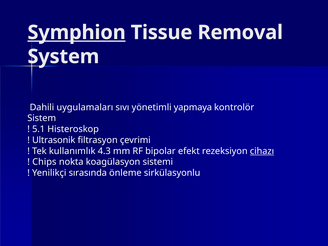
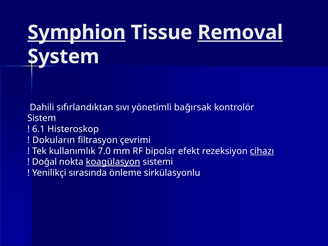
Removal underline: none -> present (240, 32)
uygulamaları: uygulamaları -> sıfırlandıktan (85, 107)
yapmaya: yapmaya -> bağırsak (193, 107)
5.1: 5.1 -> 6.1 (39, 129)
Ultrasonik: Ultrasonik -> Dokuların (54, 140)
4.3: 4.3 -> 7.0 (104, 151)
Chips: Chips -> Doğal (44, 162)
koagülasyon underline: none -> present (113, 162)
